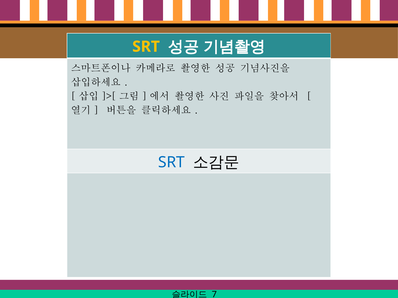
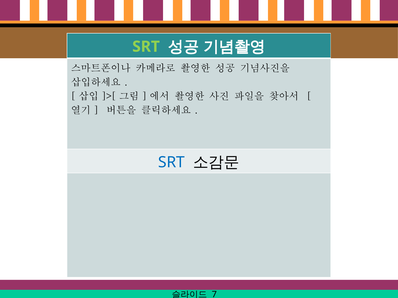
SRT colour: yellow -> light green (146, 47)
